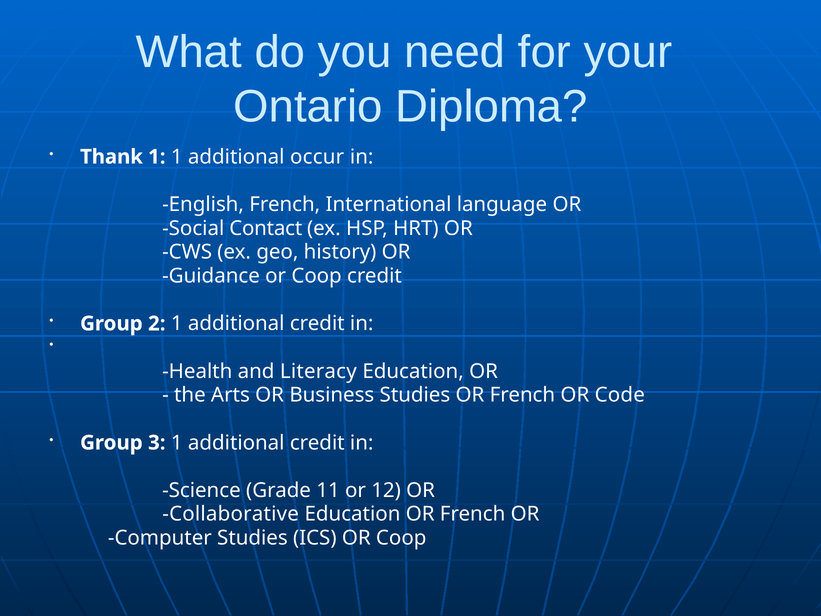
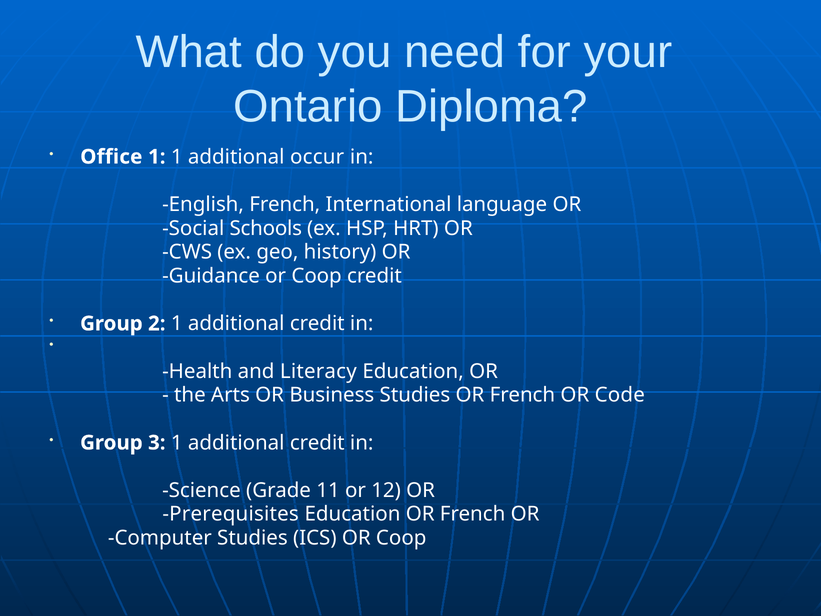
Thank: Thank -> Office (111, 157)
Contact: Contact -> Schools (266, 228)
Collaborative: Collaborative -> Prerequisites (231, 514)
